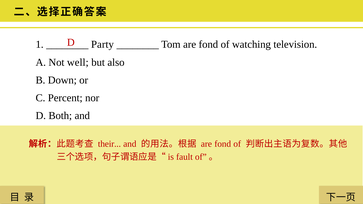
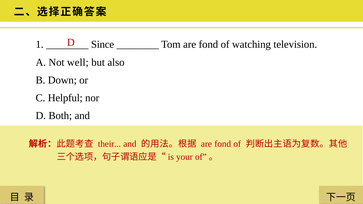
Party: Party -> Since (103, 45)
Percent: Percent -> Helpful (65, 98)
fault: fault -> your (184, 157)
